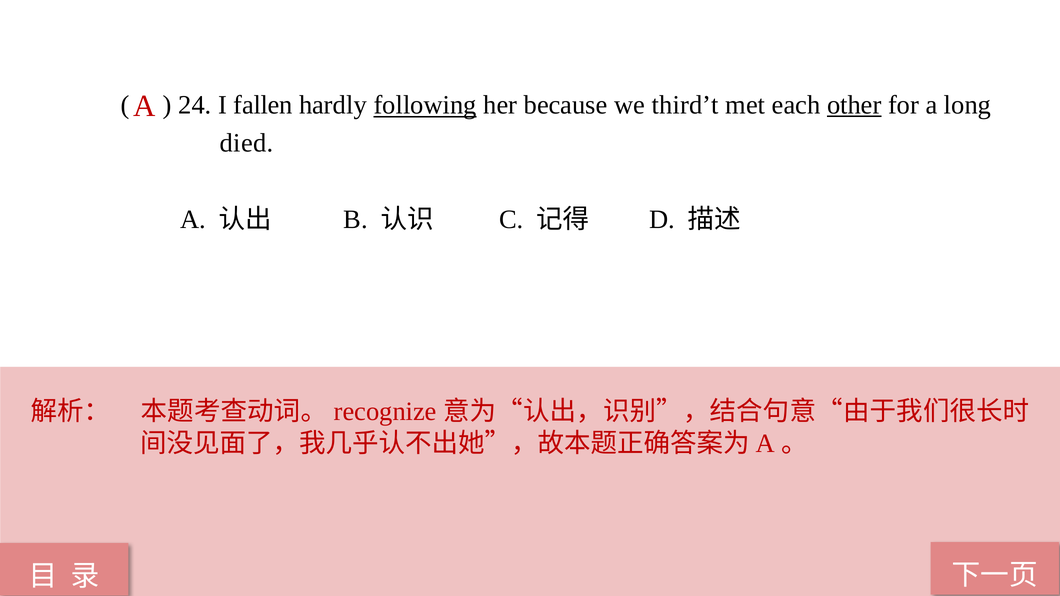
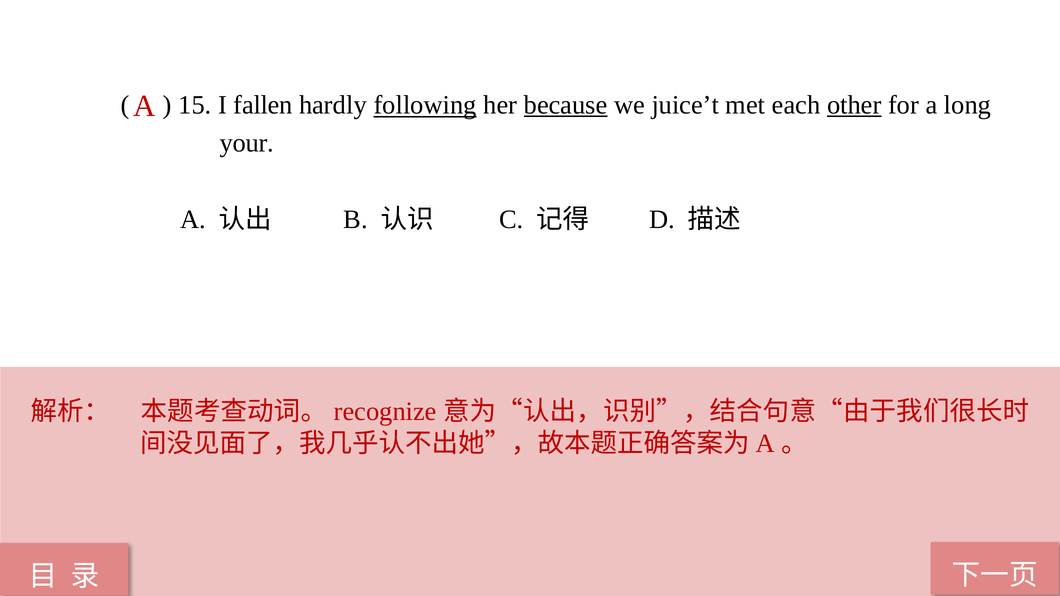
24: 24 -> 15 (195, 105)
because underline: none -> present (566, 105)
third’t: third’t -> juice’t (685, 105)
died: died -> your (247, 143)
